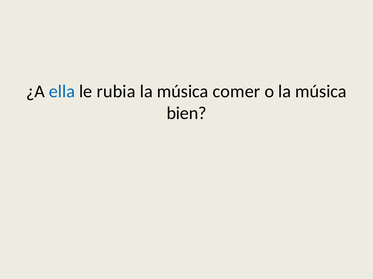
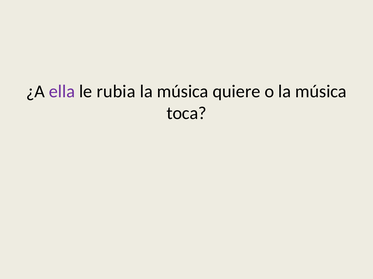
ella colour: blue -> purple (62, 92)
comer: comer -> quiere (236, 92)
bien: bien -> toca (187, 113)
